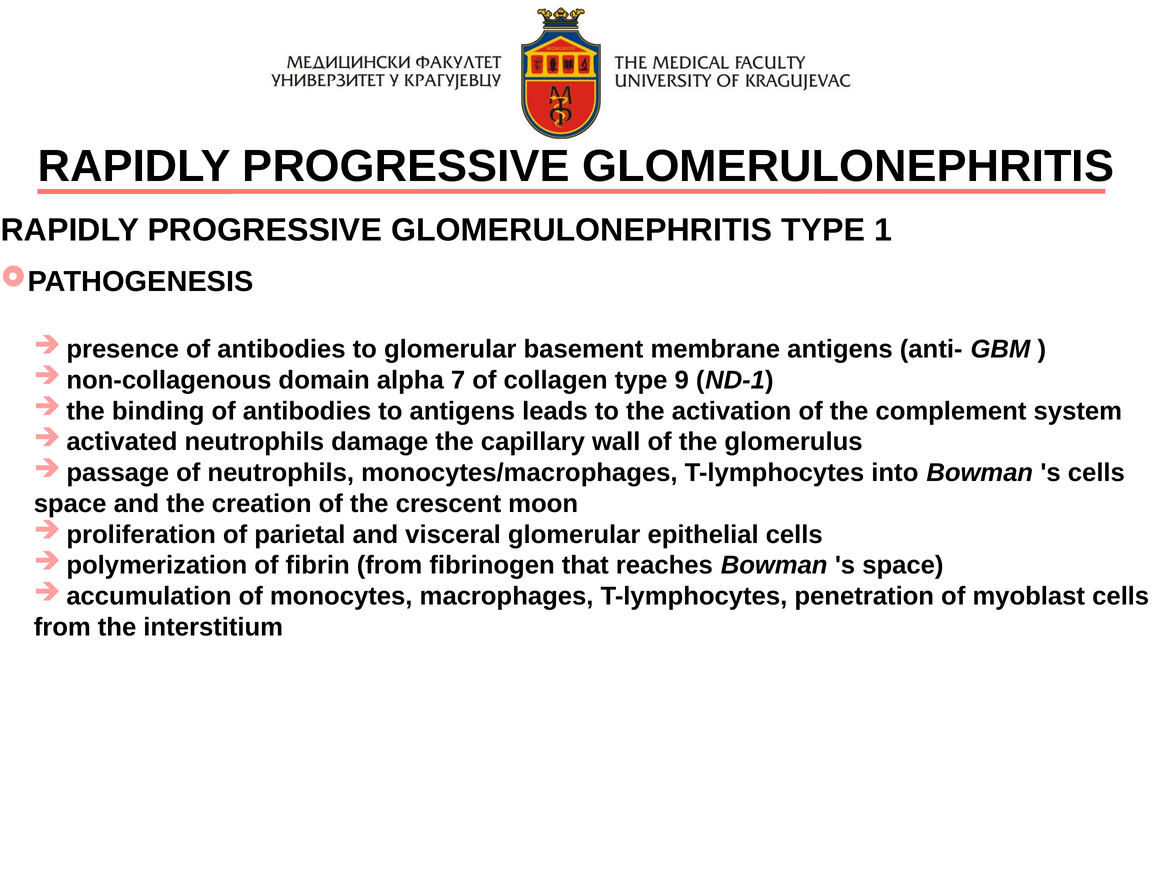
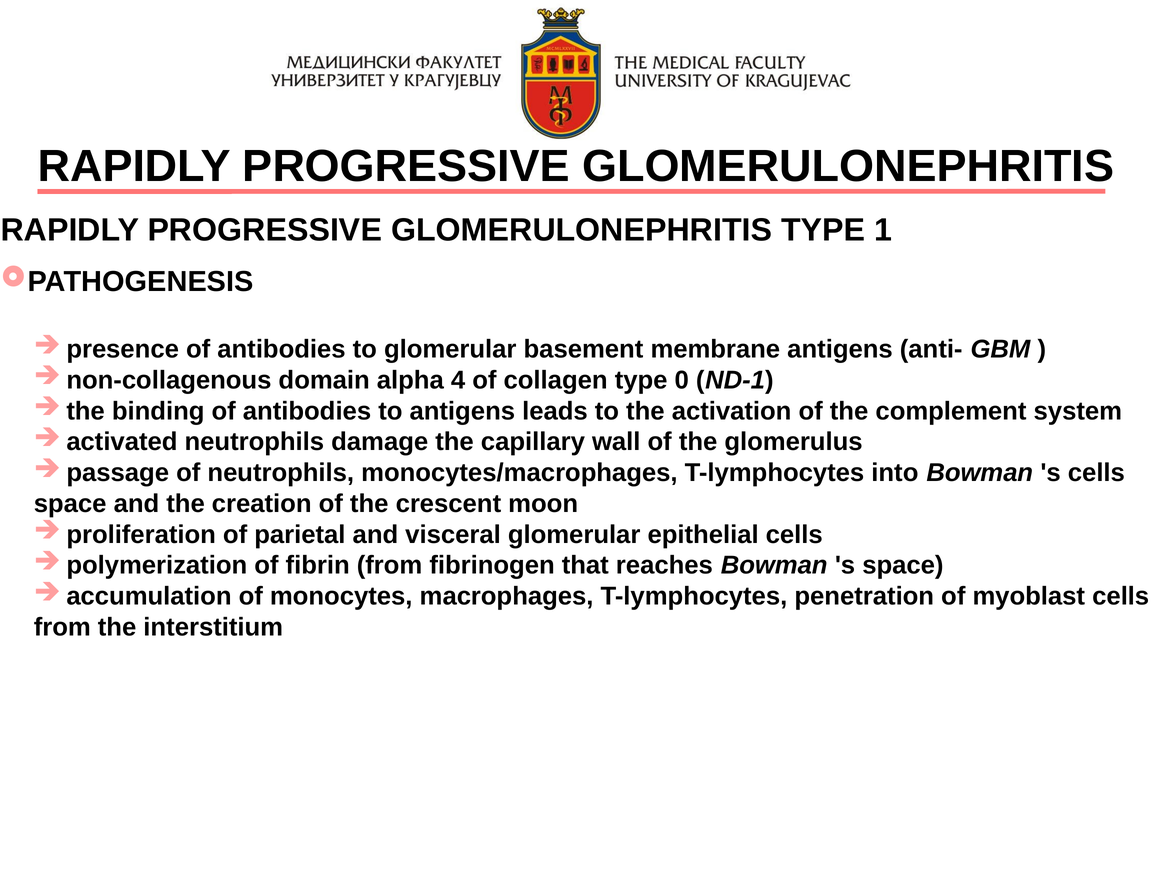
7: 7 -> 4 (458, 380)
9: 9 -> 0 (682, 380)
